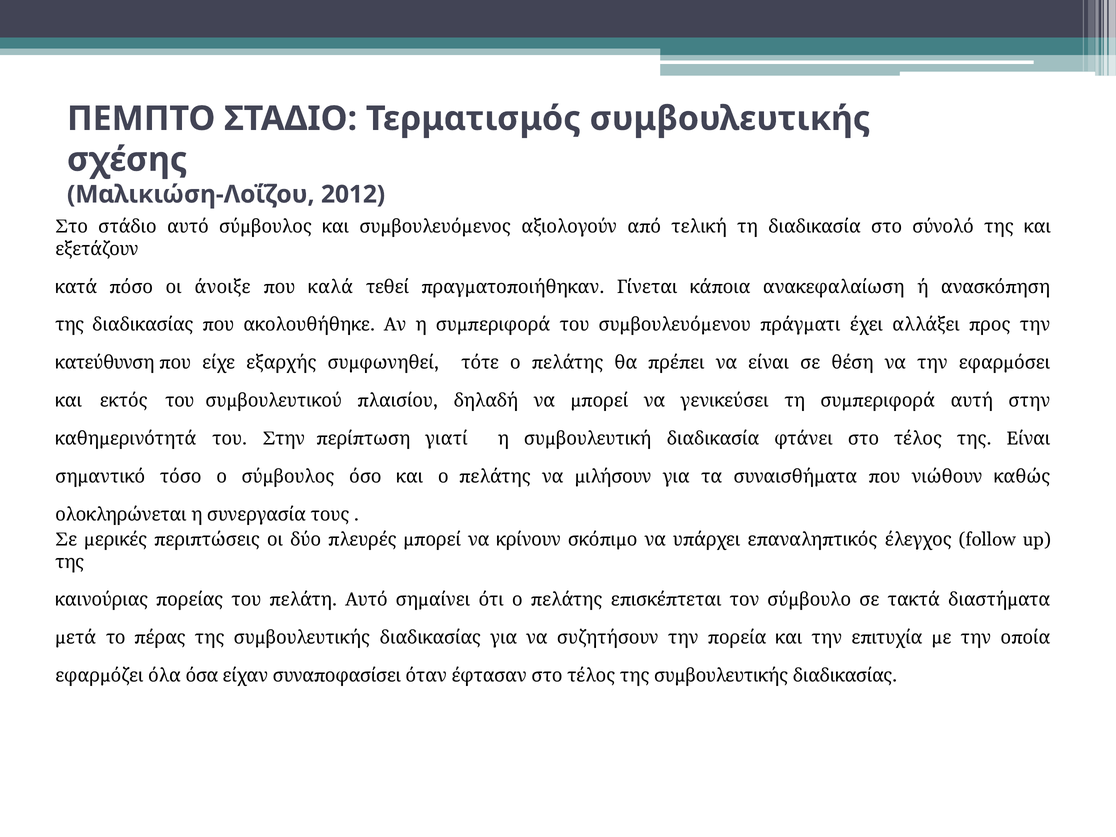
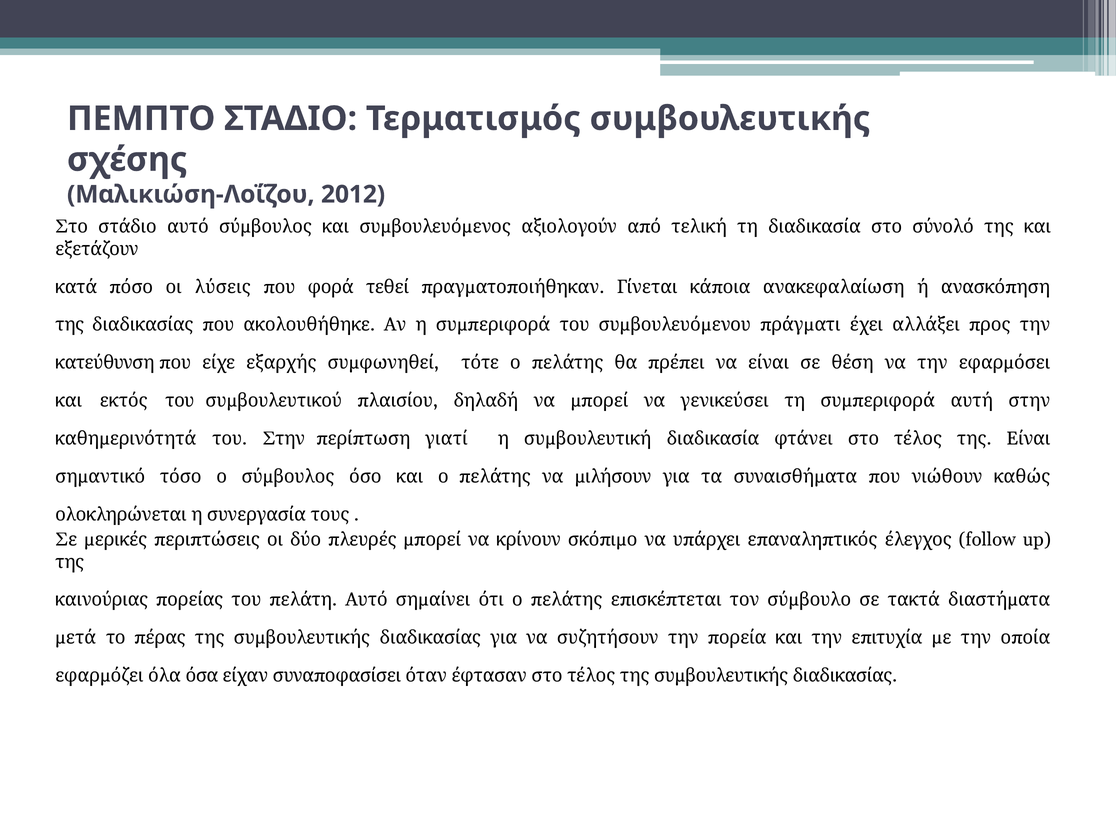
άνοιξε: άνοιξε -> λύσεις (223, 287)
καλά: καλά -> φορά (331, 287)
